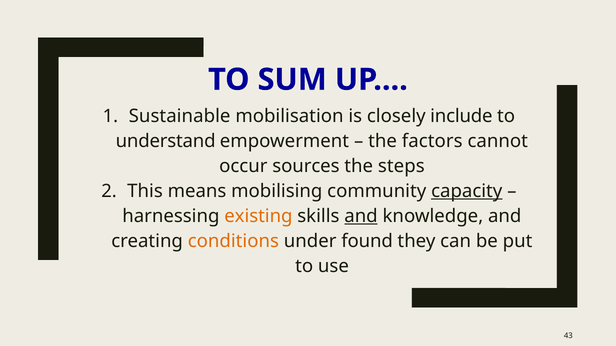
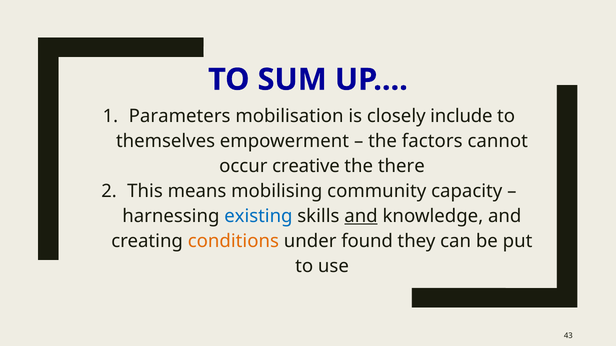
Sustainable: Sustainable -> Parameters (180, 116)
understand: understand -> themselves (166, 141)
sources: sources -> creative (306, 166)
steps: steps -> there (401, 166)
capacity underline: present -> none (467, 191)
existing colour: orange -> blue (258, 216)
